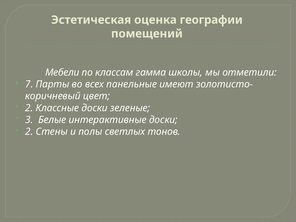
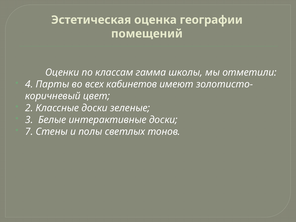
Мебели: Мебели -> Оценки (62, 72)
7: 7 -> 4 (29, 84)
панельные: панельные -> кабинетов (132, 84)
2: 2 -> 7 (29, 132)
